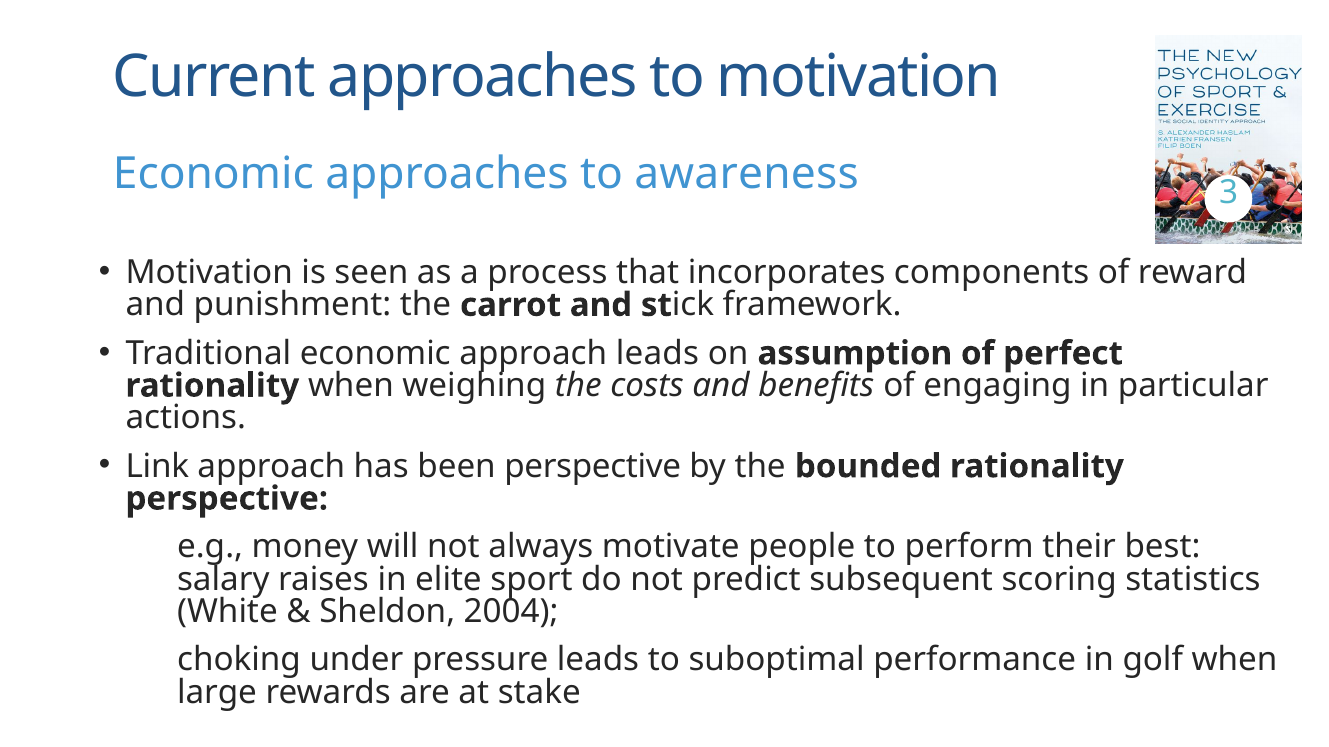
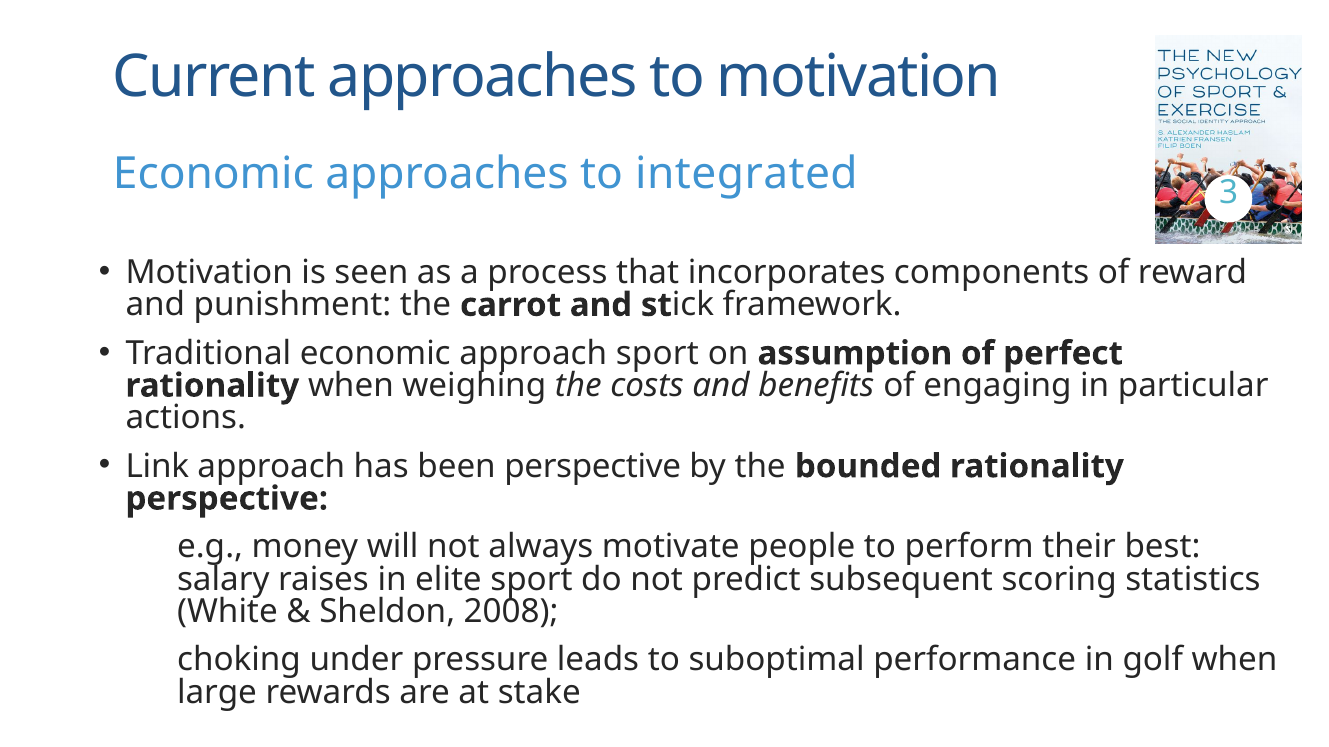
awareness: awareness -> integrated (746, 174)
approach leads: leads -> sport (657, 354)
2004: 2004 -> 2008 (511, 612)
